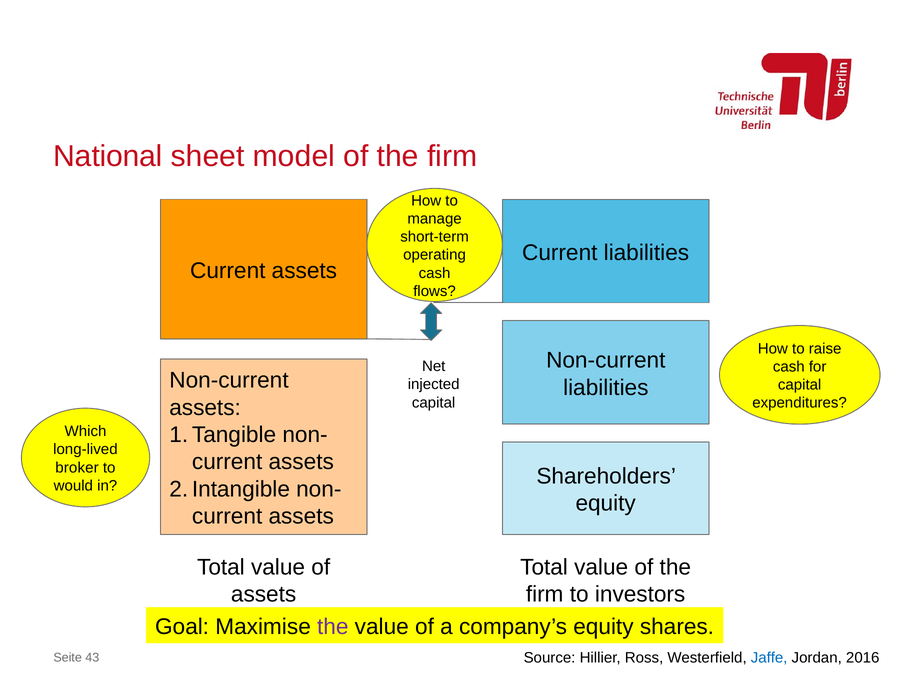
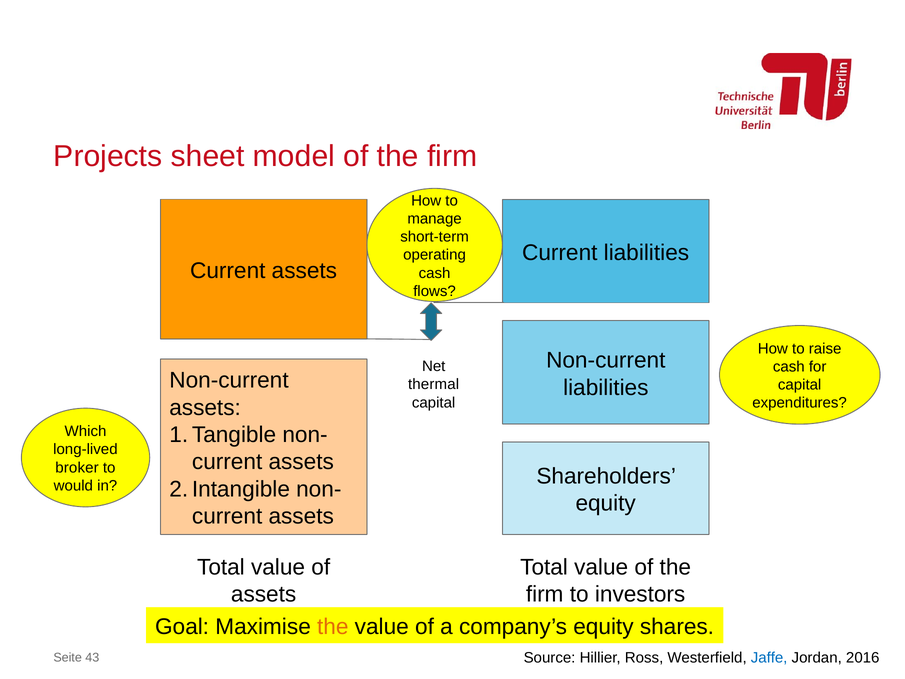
National: National -> Projects (108, 156)
injected: injected -> thermal (434, 384)
the colour: purple -> orange (333, 627)
